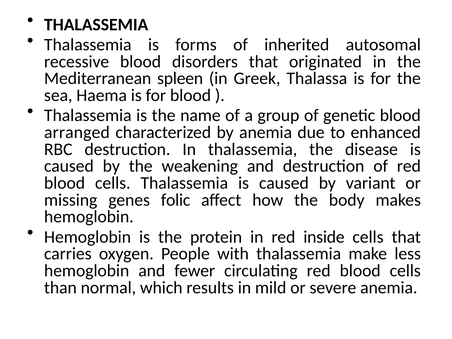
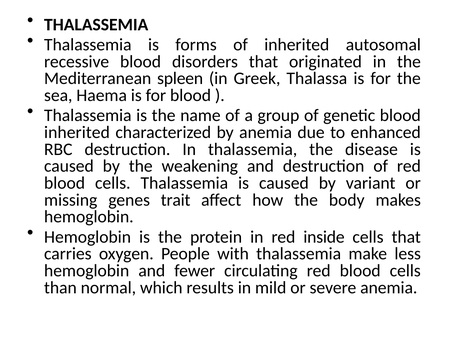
arranged: arranged -> inherited (77, 132)
folic: folic -> trait (176, 200)
